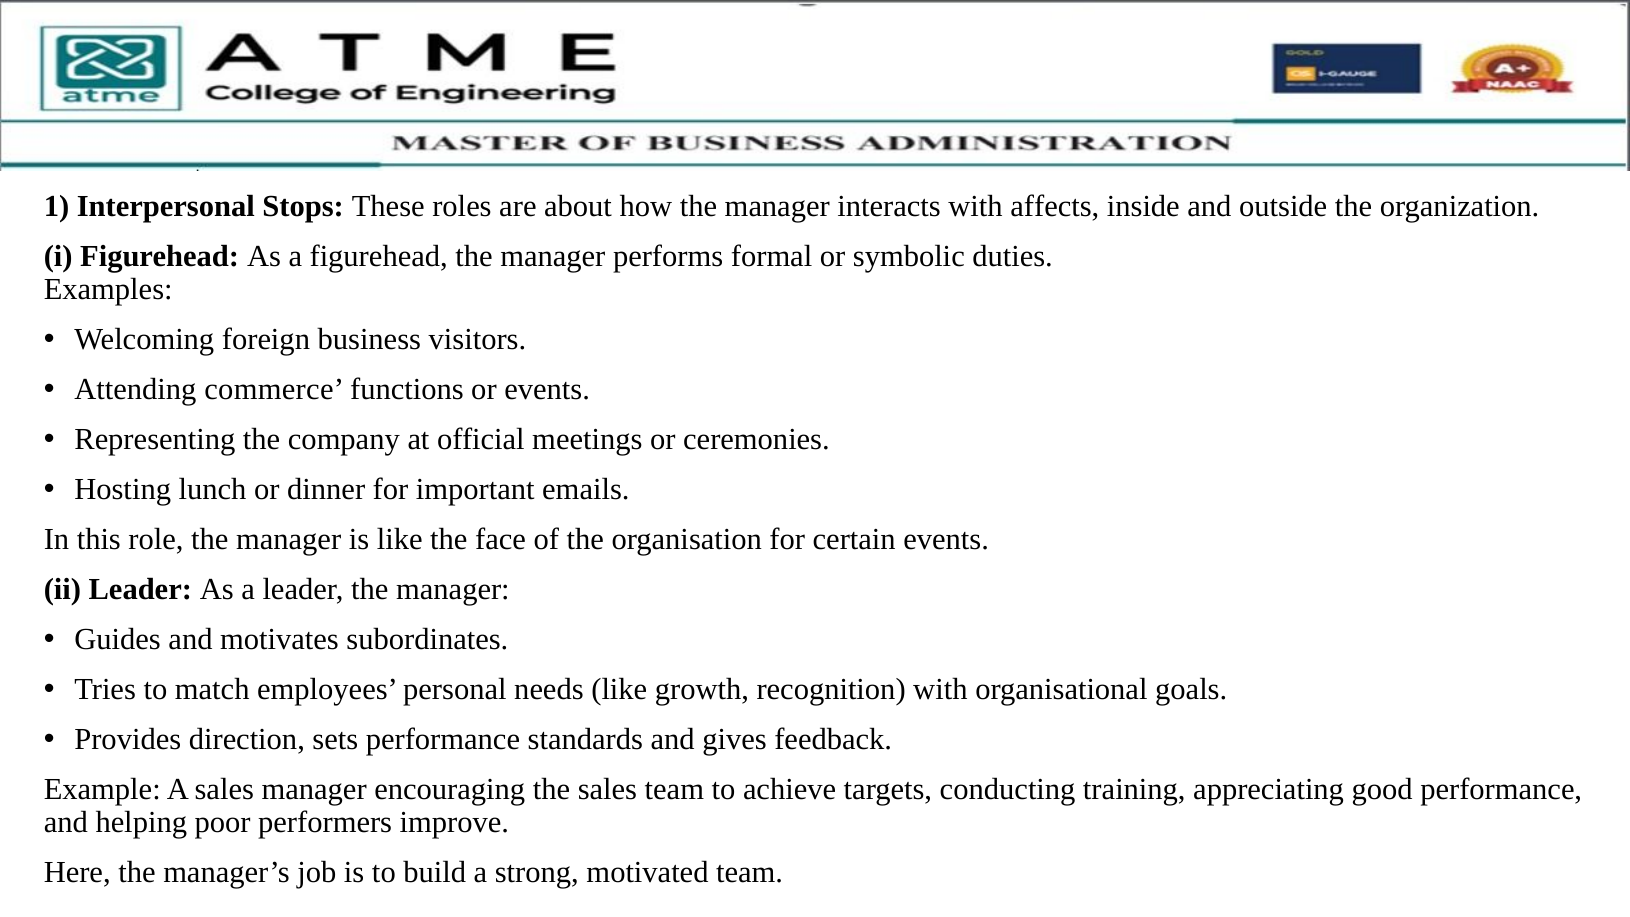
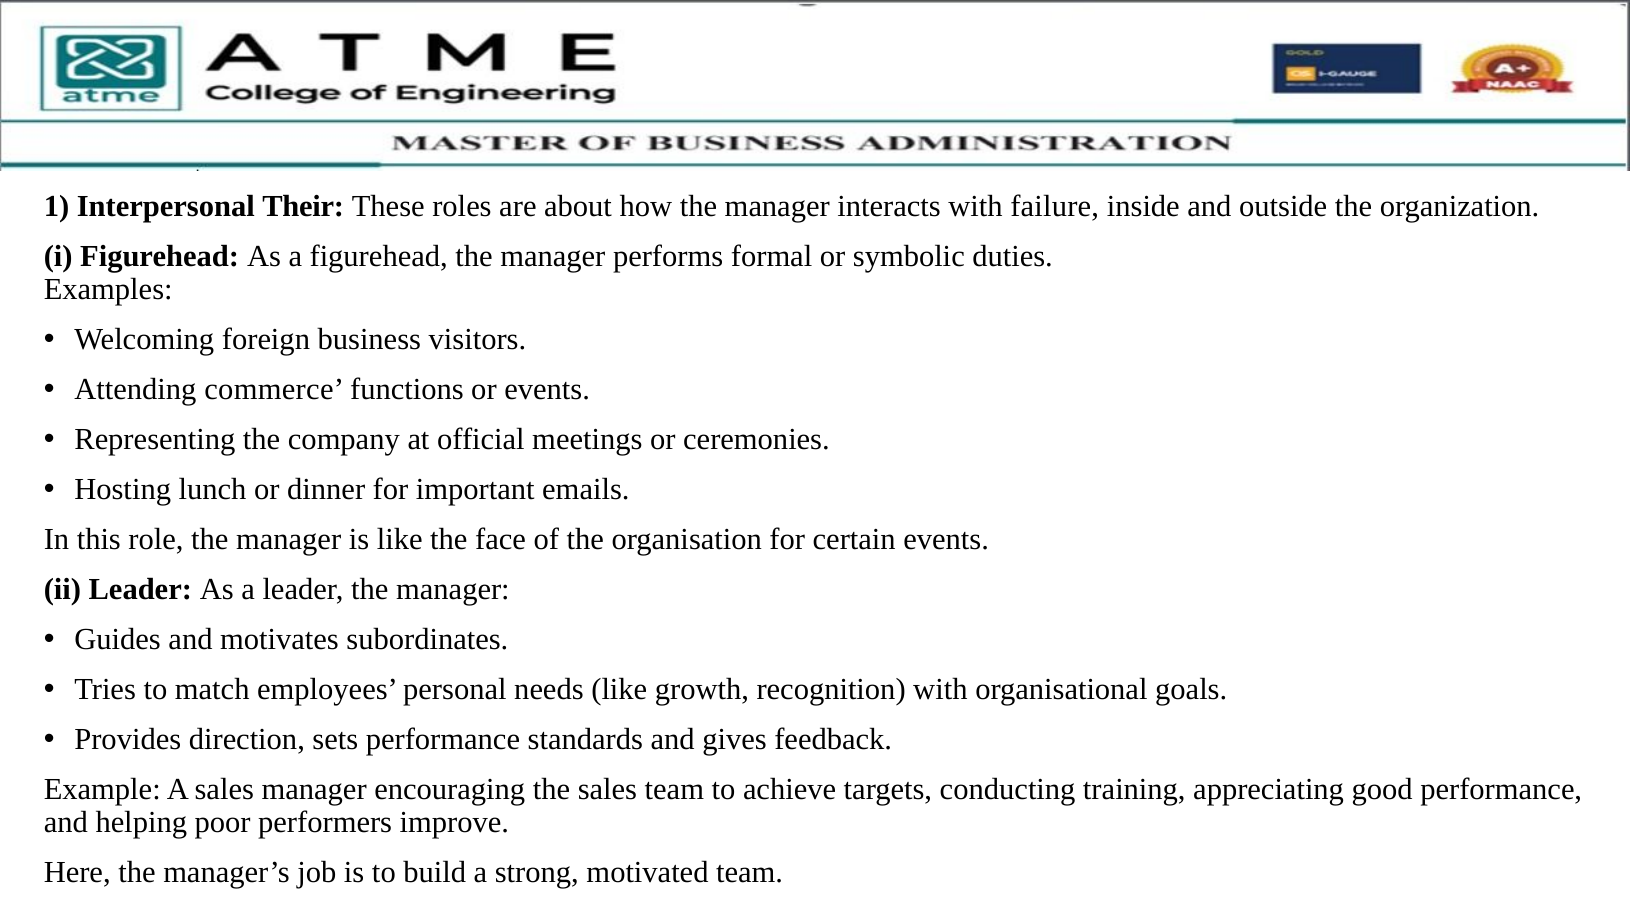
Stops: Stops -> Their (303, 207)
affects: affects -> failure (1055, 207)
